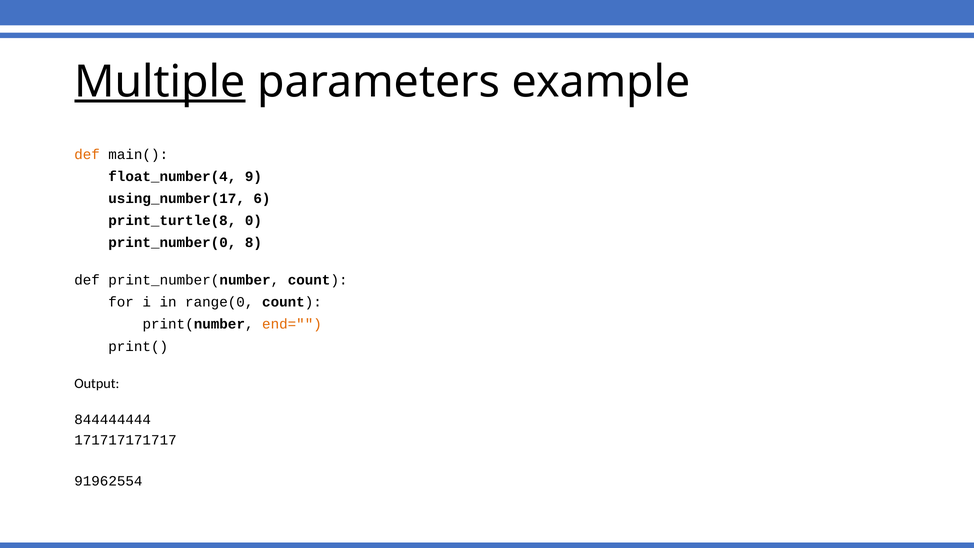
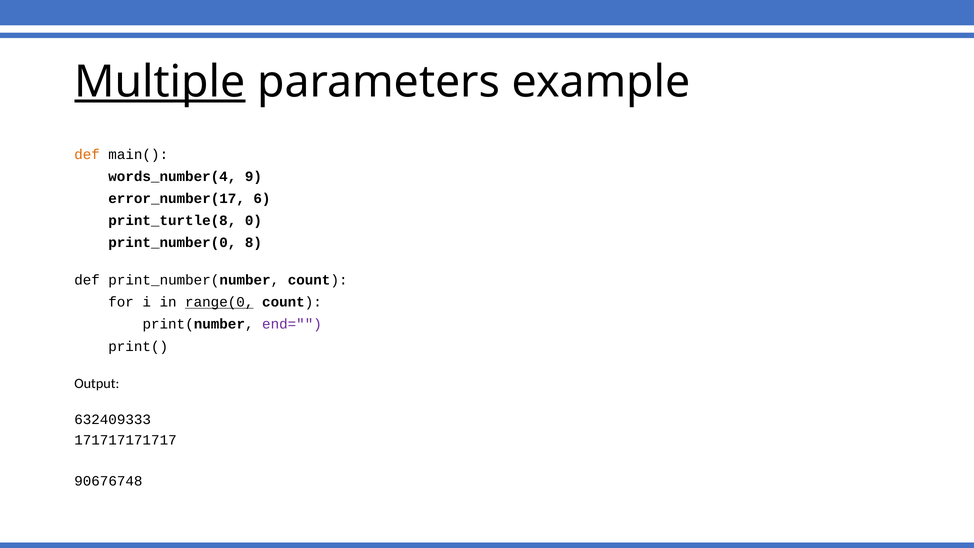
float_number(4: float_number(4 -> words_number(4 (172, 176)
using_number(17: using_number(17 -> error_number(17 (177, 199)
range(0 underline: none -> present (219, 302)
end= colour: orange -> purple (292, 324)
844444444: 844444444 -> 632409333 (113, 420)
91962554: 91962554 -> 90676748 (108, 481)
